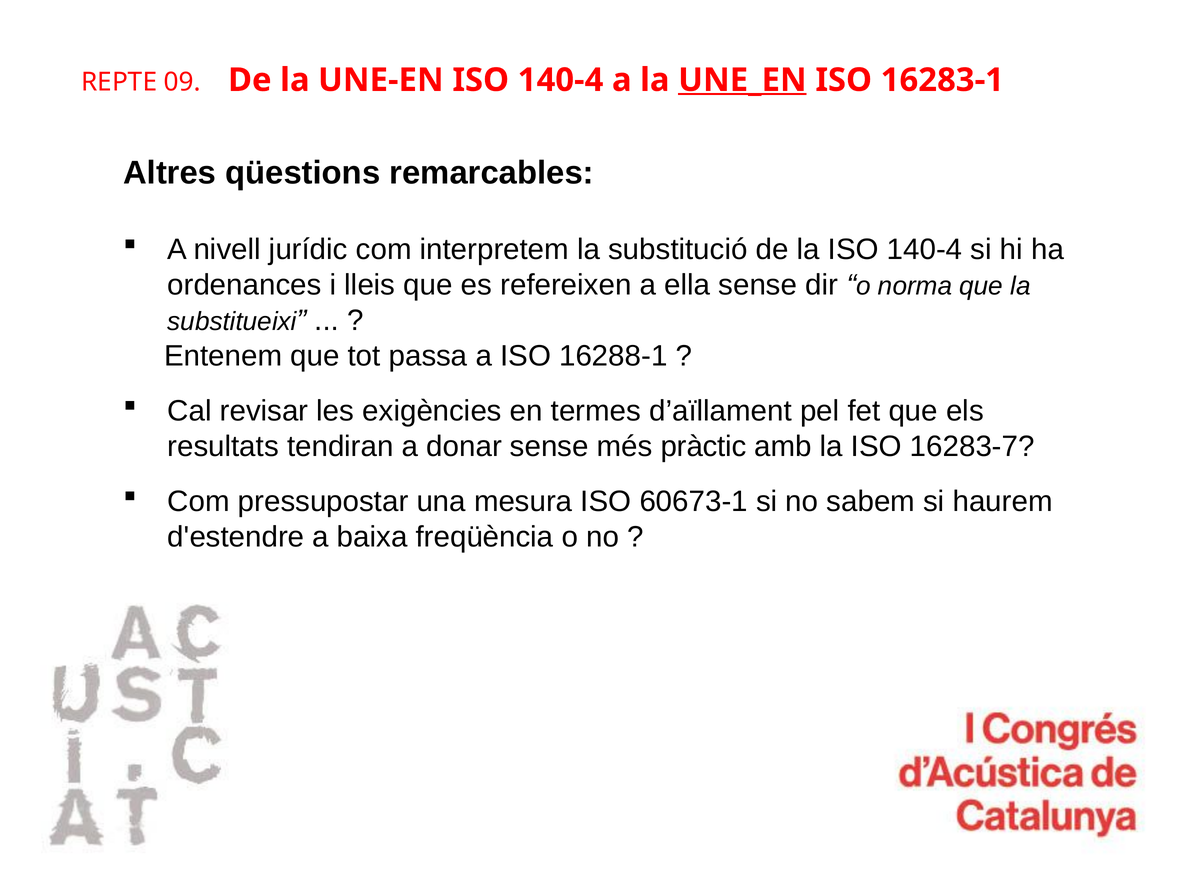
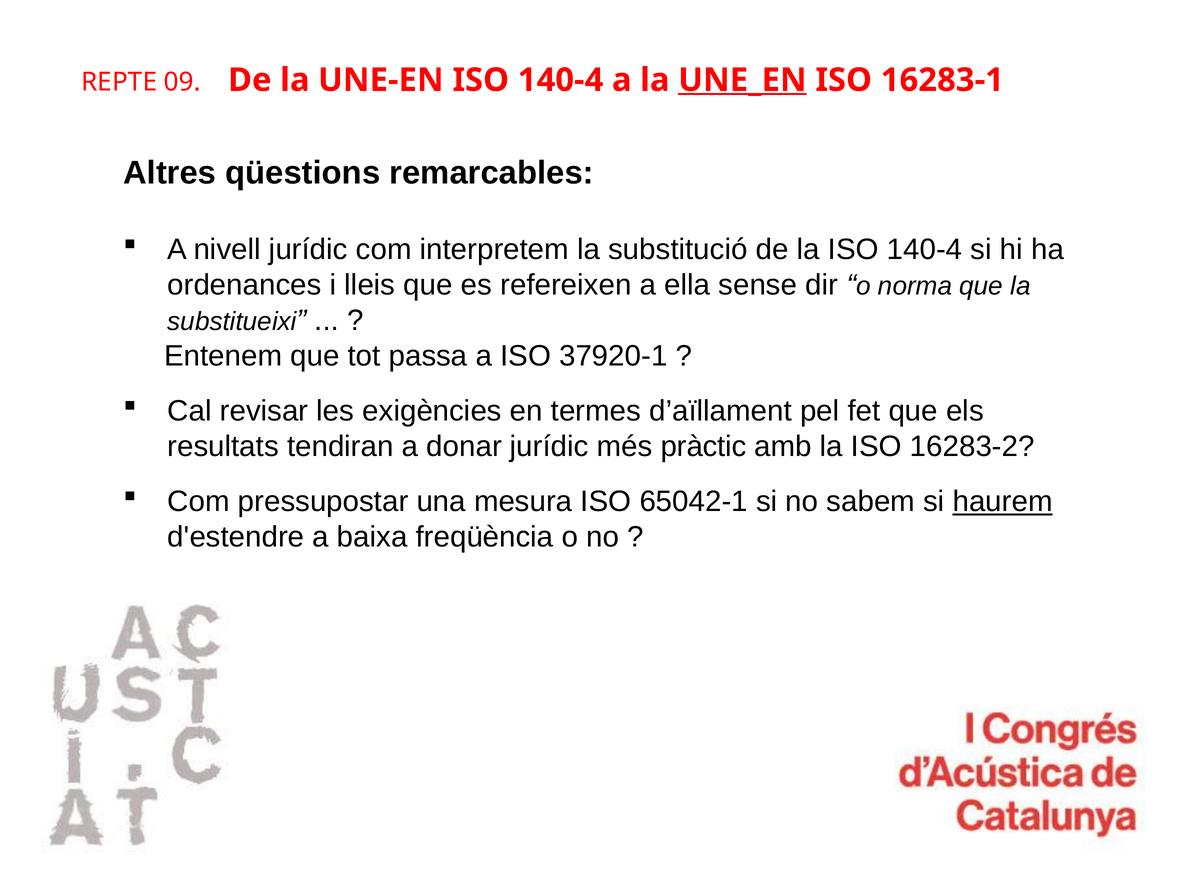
16288-1: 16288-1 -> 37920-1 (613, 356)
donar sense: sense -> jurídic (549, 446)
16283-7: 16283-7 -> 16283-2 (972, 446)
60673-1: 60673-1 -> 65042-1 (694, 502)
haurem underline: none -> present (1003, 502)
